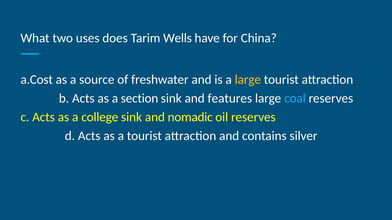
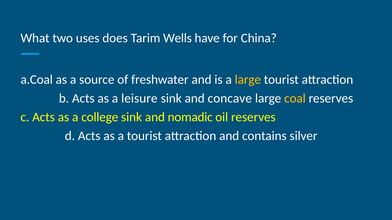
a.Cost: a.Cost -> a.Coal (37, 80)
section: section -> leisure (139, 98)
features: features -> concave (230, 98)
coal colour: light blue -> yellow (295, 98)
